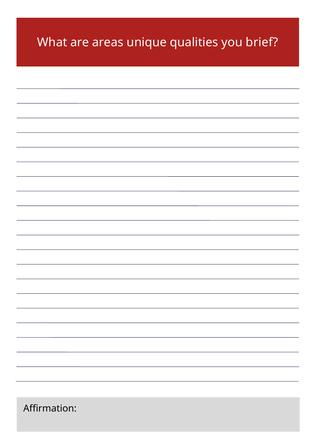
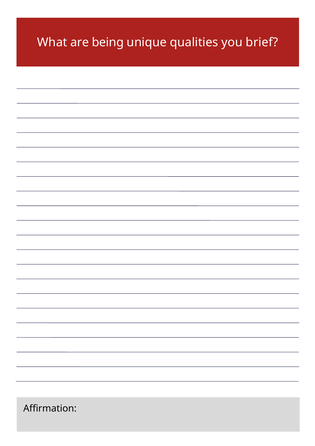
areas: areas -> being (108, 42)
